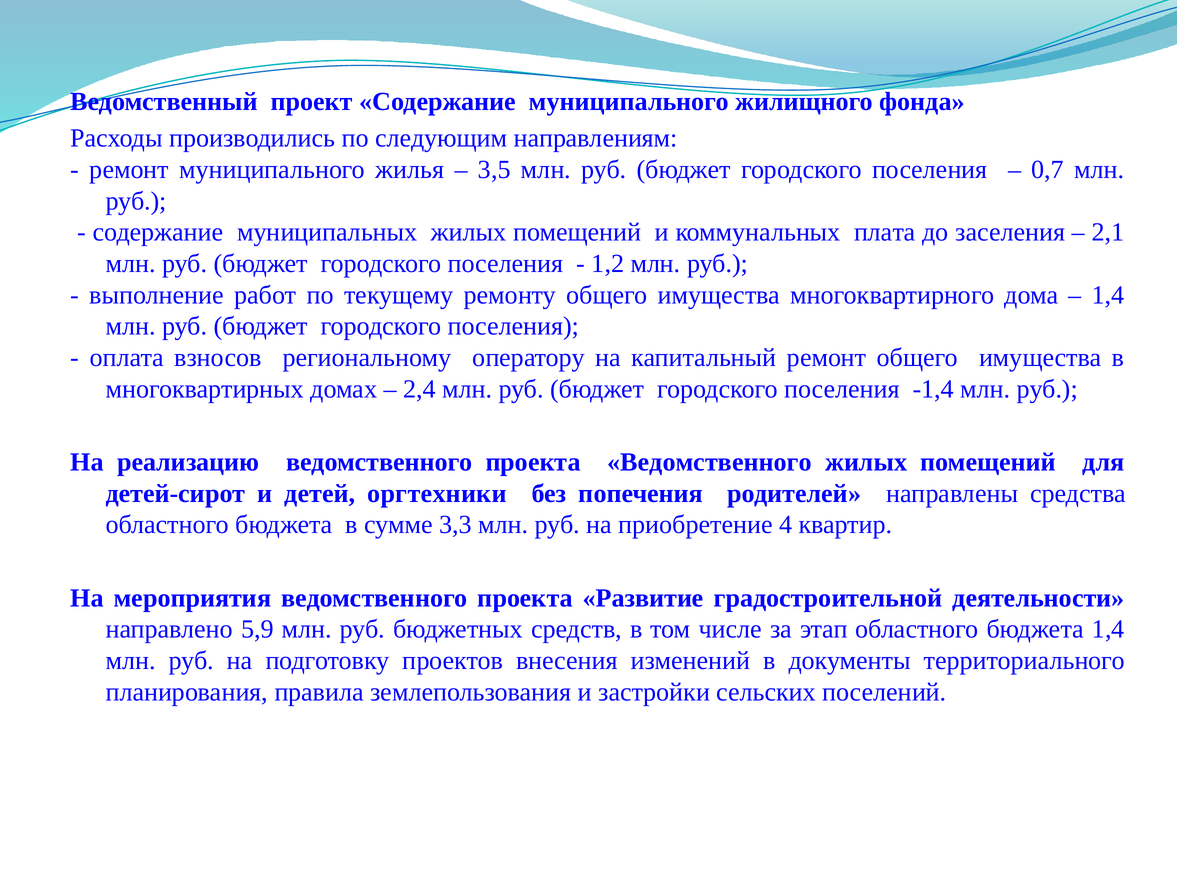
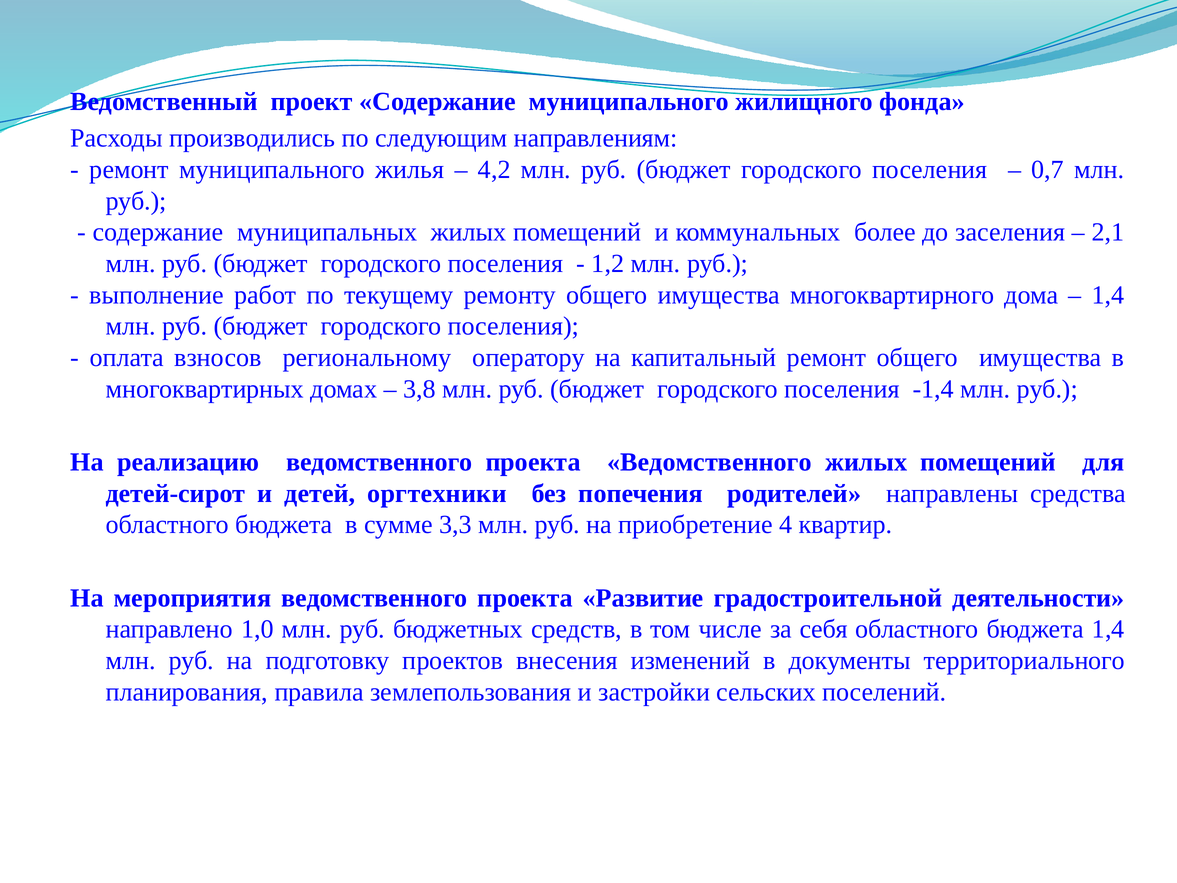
3,5: 3,5 -> 4,2 (494, 170)
плата: плата -> более (885, 232)
2,4: 2,4 -> 3,8 (419, 389)
5,9: 5,9 -> 1,0 (257, 629)
этап: этап -> себя (824, 629)
